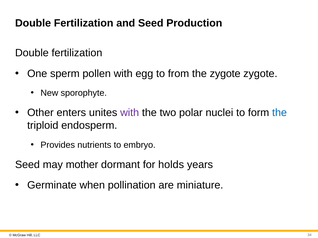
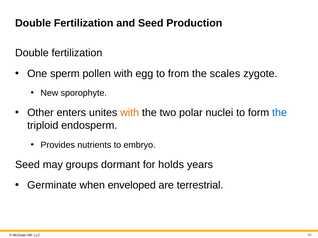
the zygote: zygote -> scales (225, 74)
with colour: purple -> orange (130, 113)
mother: mother -> groups (82, 165)
pollination: pollination -> enveloped (132, 186)
miniature: miniature -> terrestrial (200, 186)
